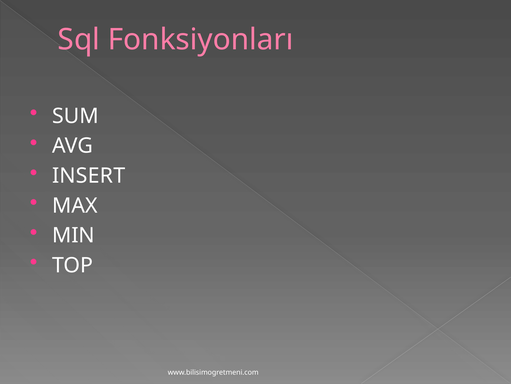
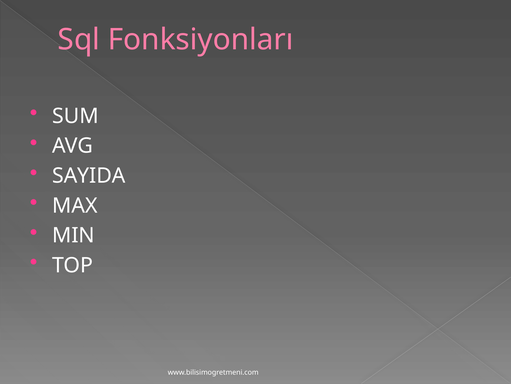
INSERT: INSERT -> SAYIDA (89, 175)
